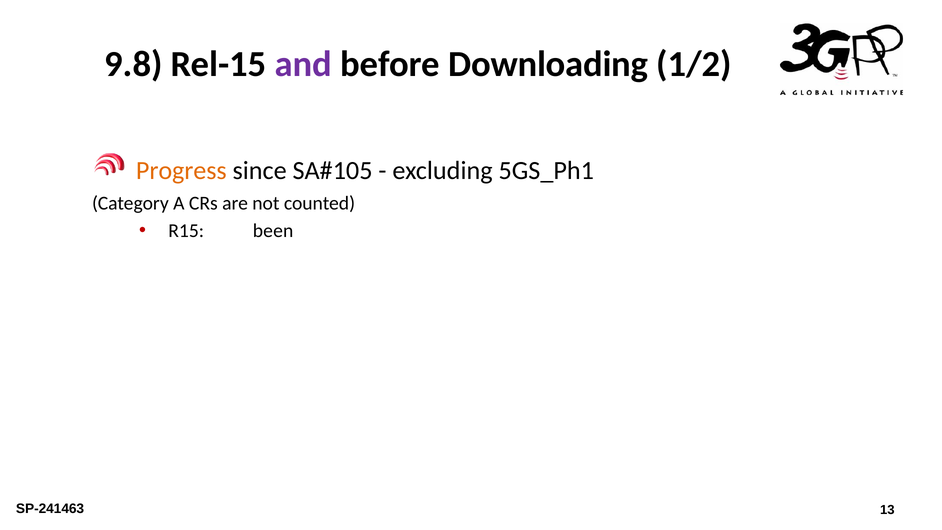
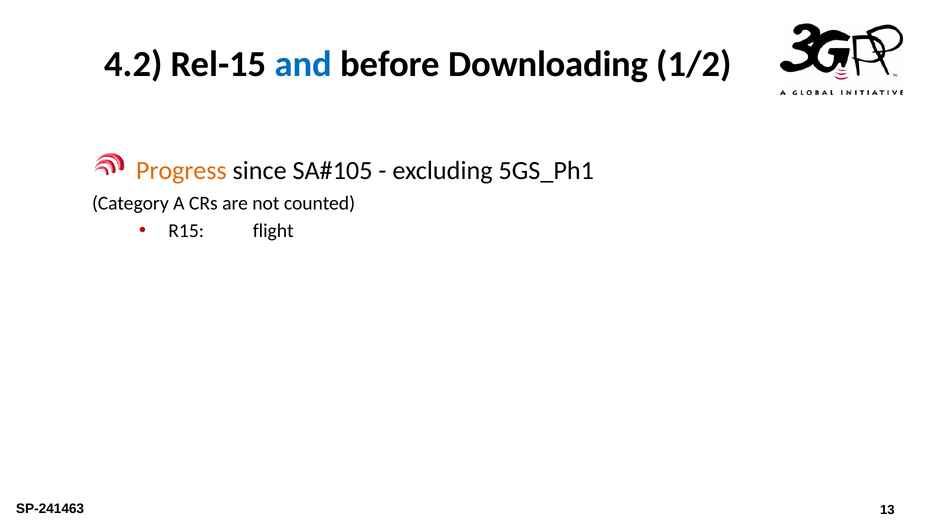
9.8: 9.8 -> 4.2 (133, 64)
and colour: purple -> blue (303, 64)
been: been -> flight (273, 231)
